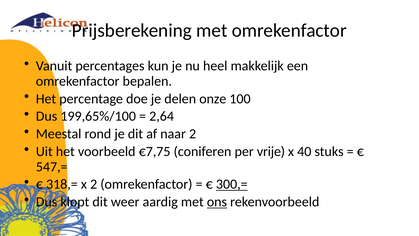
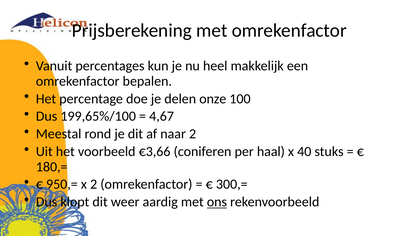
2,64: 2,64 -> 4,67 (162, 116)
€7,75: €7,75 -> €3,66 (155, 151)
vrije: vrije -> haal (271, 151)
547,=: 547,= -> 180,= (52, 167)
318,=: 318,= -> 950,= (62, 184)
300,= underline: present -> none (232, 184)
